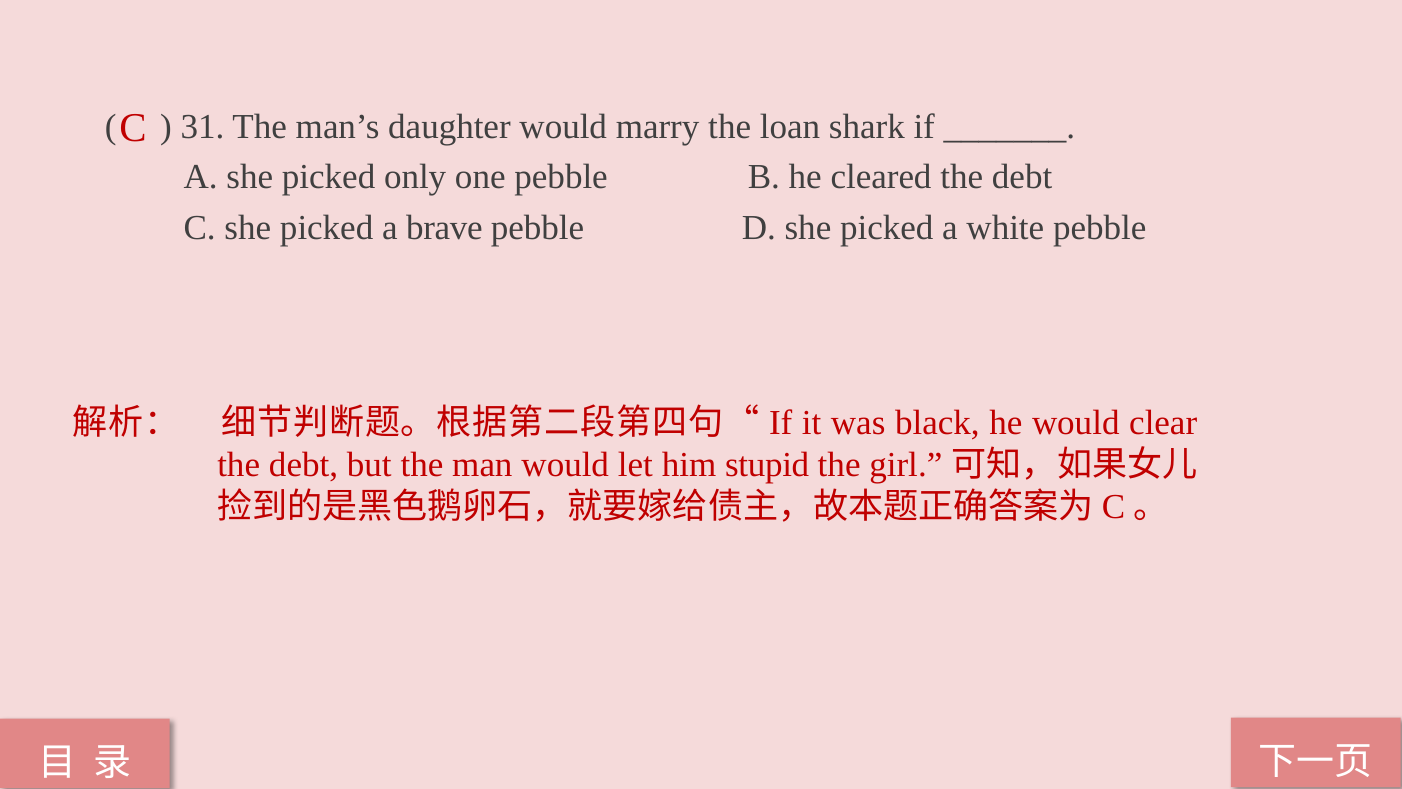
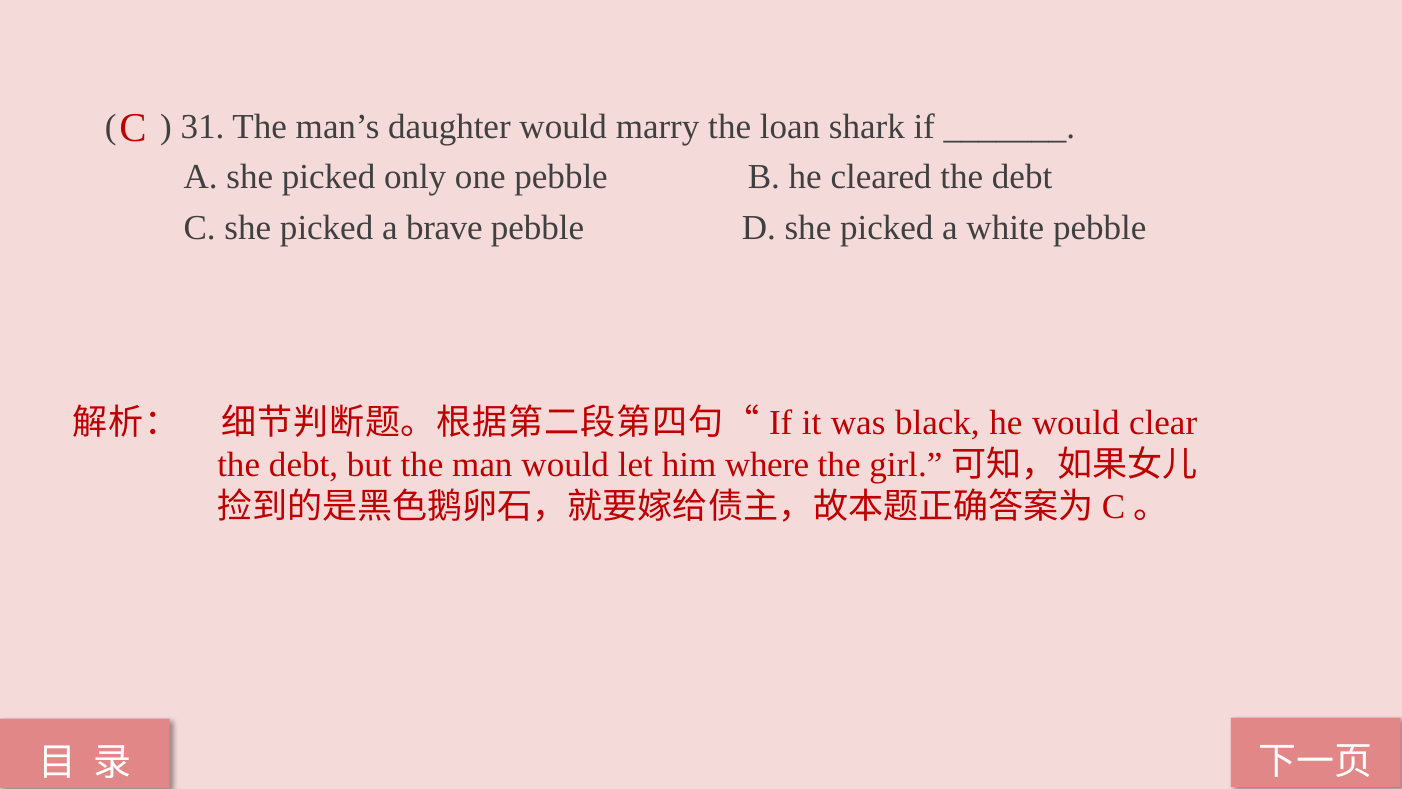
stupid: stupid -> where (767, 465)
